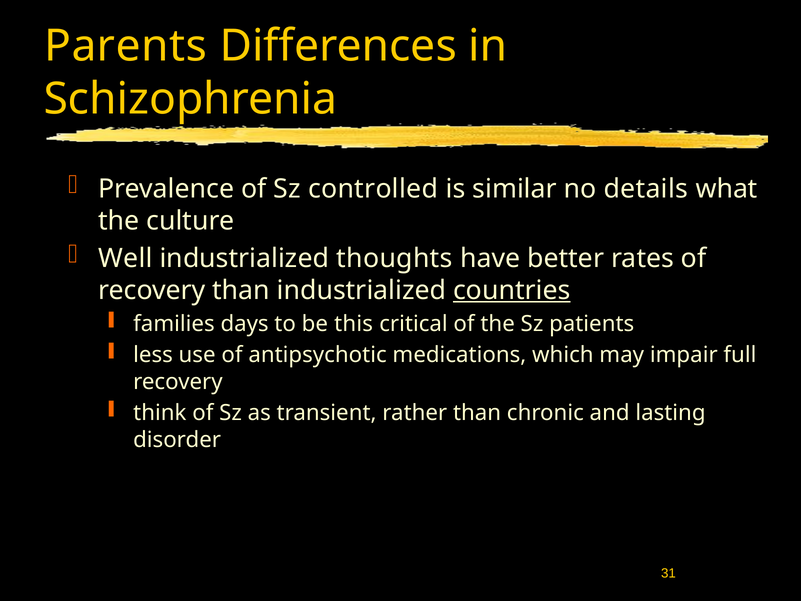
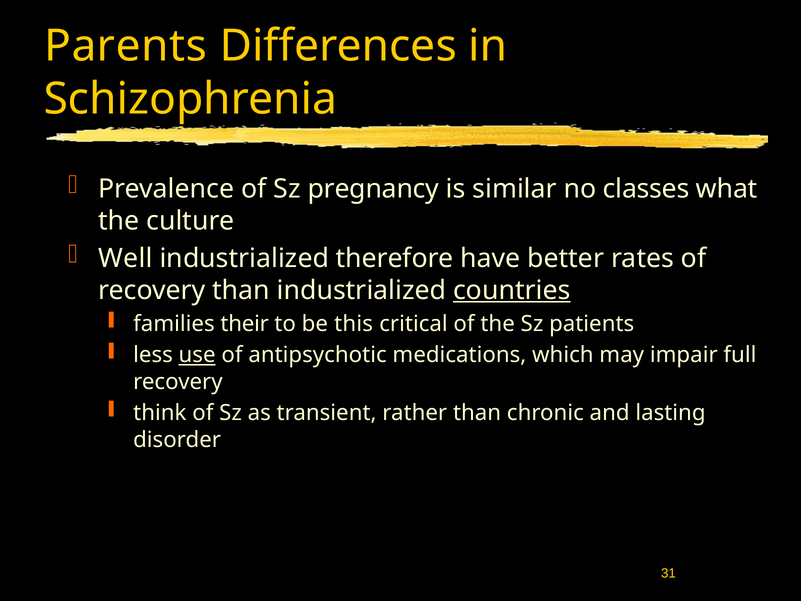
controlled: controlled -> pregnancy (373, 189)
details: details -> classes (646, 189)
thoughts: thoughts -> therefore (395, 258)
days: days -> their (245, 324)
use underline: none -> present (197, 355)
